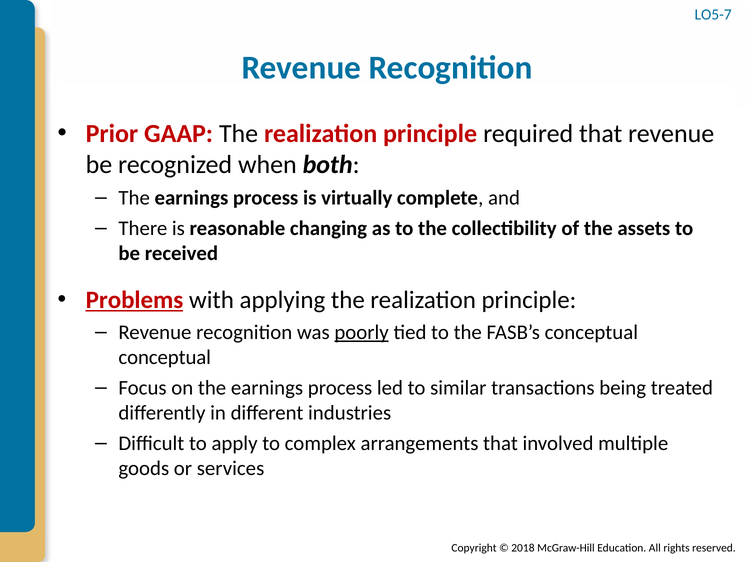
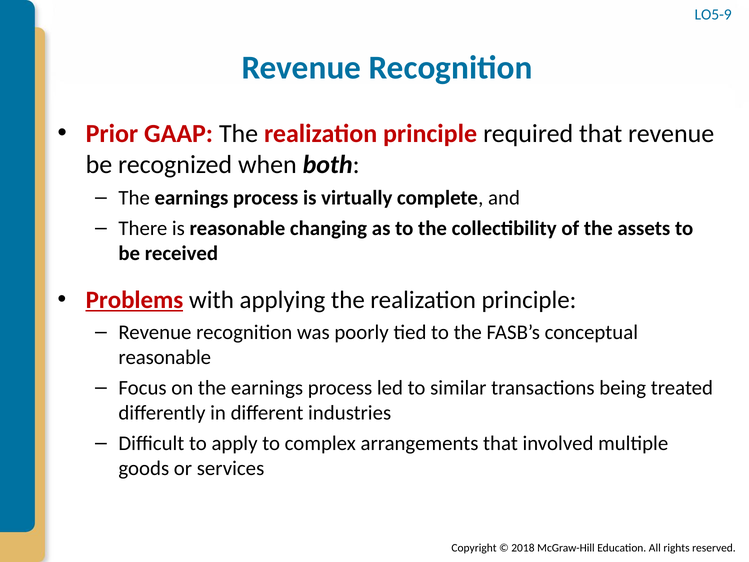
LO5-7: LO5-7 -> LO5-9 (713, 15)
poorly underline: present -> none (362, 332)
conceptual: conceptual -> reasonable (165, 357)
